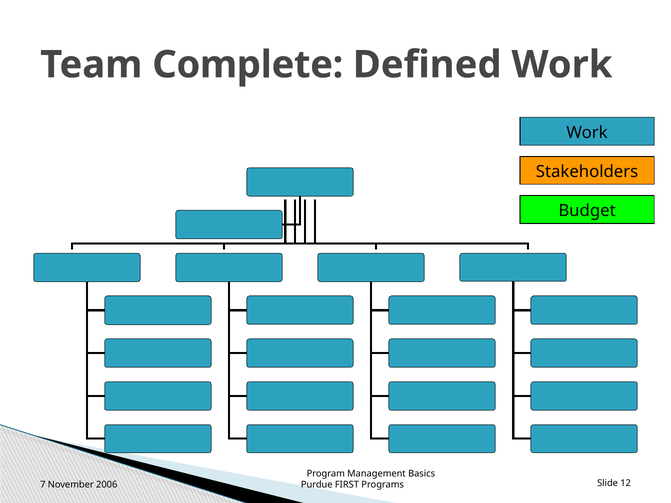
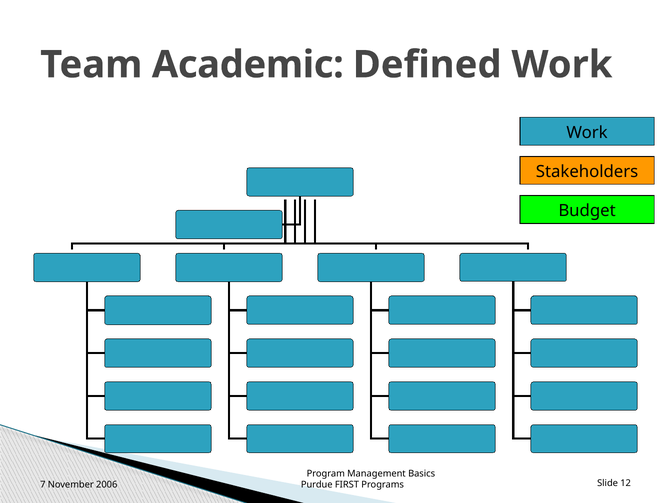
Complete: Complete -> Academic (248, 65)
